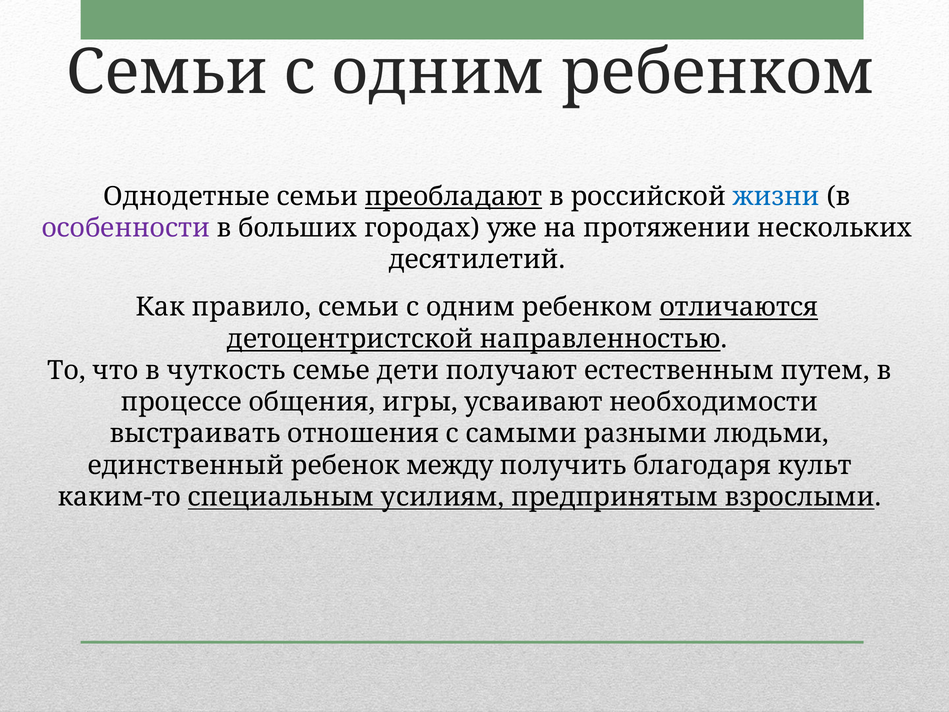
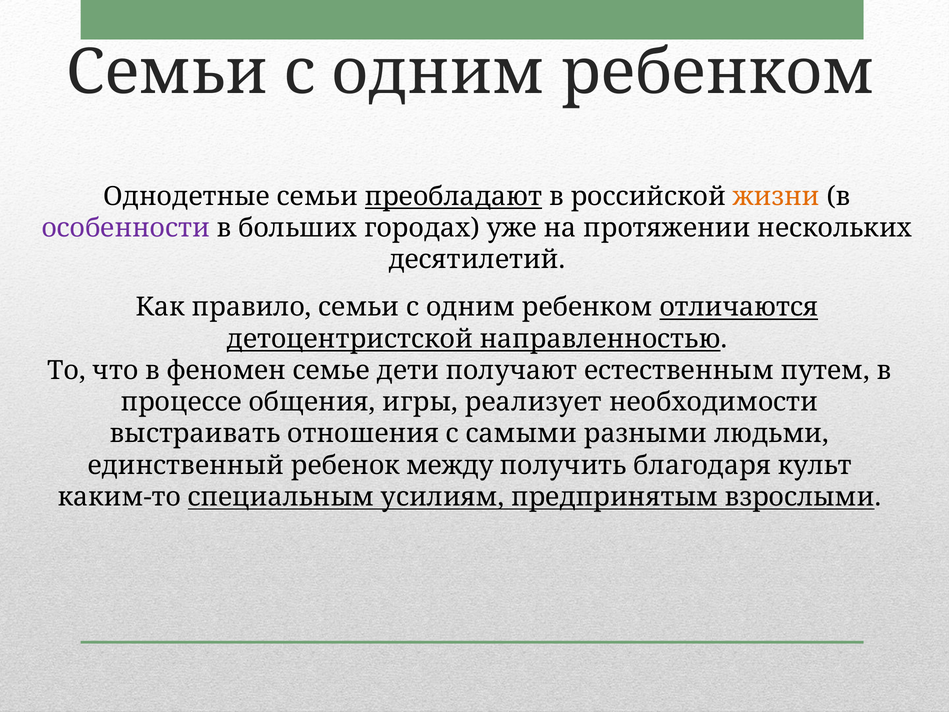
жизни colour: blue -> orange (776, 196)
чуткость: чуткость -> феномен (226, 370)
усваивают: усваивают -> реализует (533, 402)
